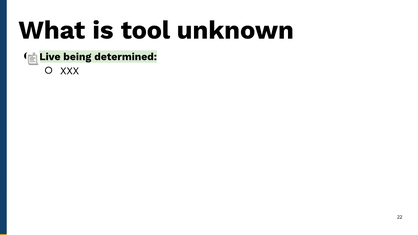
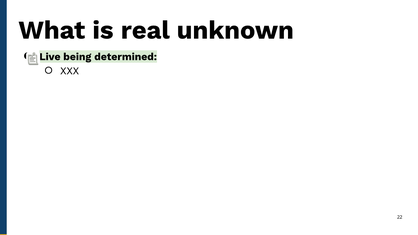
tool: tool -> real (145, 30)
